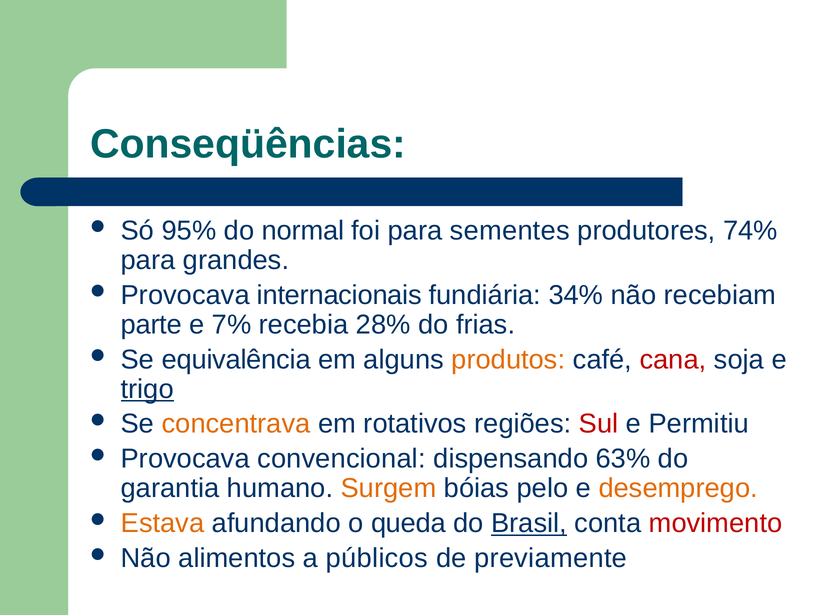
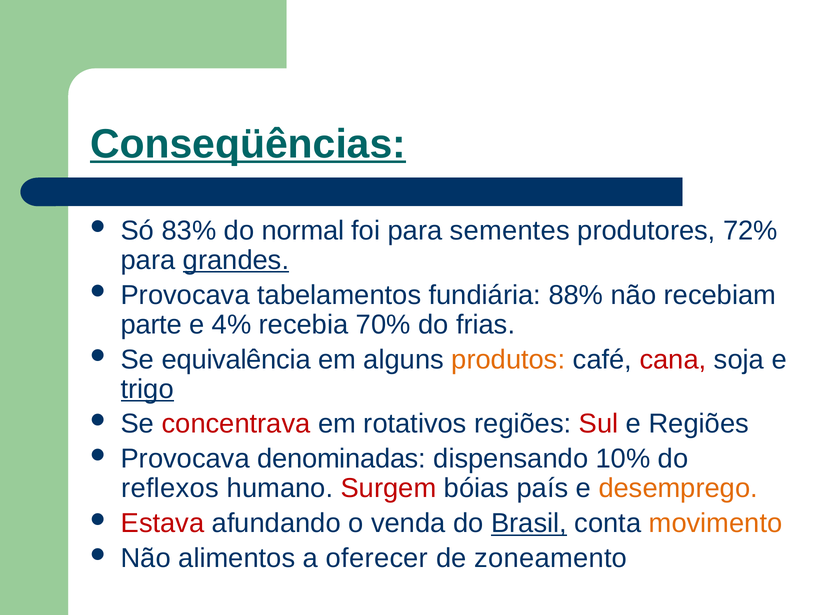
Conseqüências underline: none -> present (248, 144)
95%: 95% -> 83% (189, 230)
74%: 74% -> 72% (750, 230)
grandes underline: none -> present (236, 260)
internacionais: internacionais -> tabelamentos (339, 295)
34%: 34% -> 88% (576, 295)
7%: 7% -> 4% (232, 324)
28%: 28% -> 70% (383, 324)
concentrava colour: orange -> red (236, 423)
e Permitiu: Permitiu -> Regiões (699, 423)
convencional: convencional -> denominadas (342, 458)
63%: 63% -> 10% (623, 458)
garantia: garantia -> reflexos (170, 488)
Surgem colour: orange -> red (389, 488)
pelo: pelo -> país (542, 488)
Estava colour: orange -> red (163, 523)
queda: queda -> venda (408, 523)
movimento colour: red -> orange (716, 523)
públicos: públicos -> oferecer (377, 558)
previamente: previamente -> zoneamento (551, 558)
